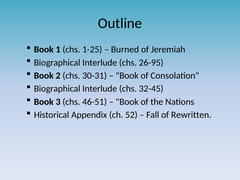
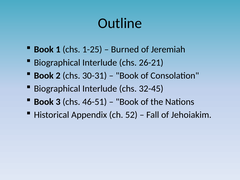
26-95: 26-95 -> 26-21 (151, 63)
Rewritten: Rewritten -> Jehoiakim (191, 115)
